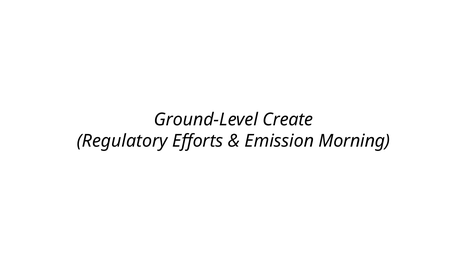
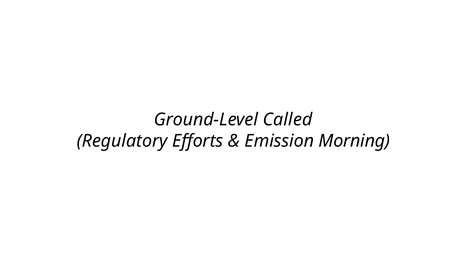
Create: Create -> Called (288, 120)
